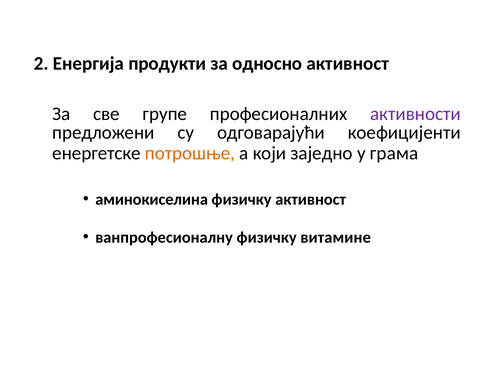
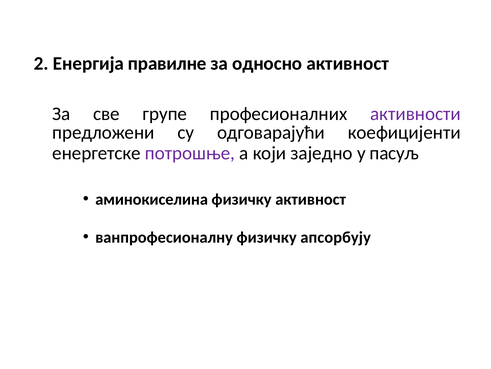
продукти: продукти -> правилне (167, 63)
потрошње colour: orange -> purple (190, 153)
грама: грама -> пасуљ (394, 153)
витамине: витамине -> апсорбују (336, 237)
